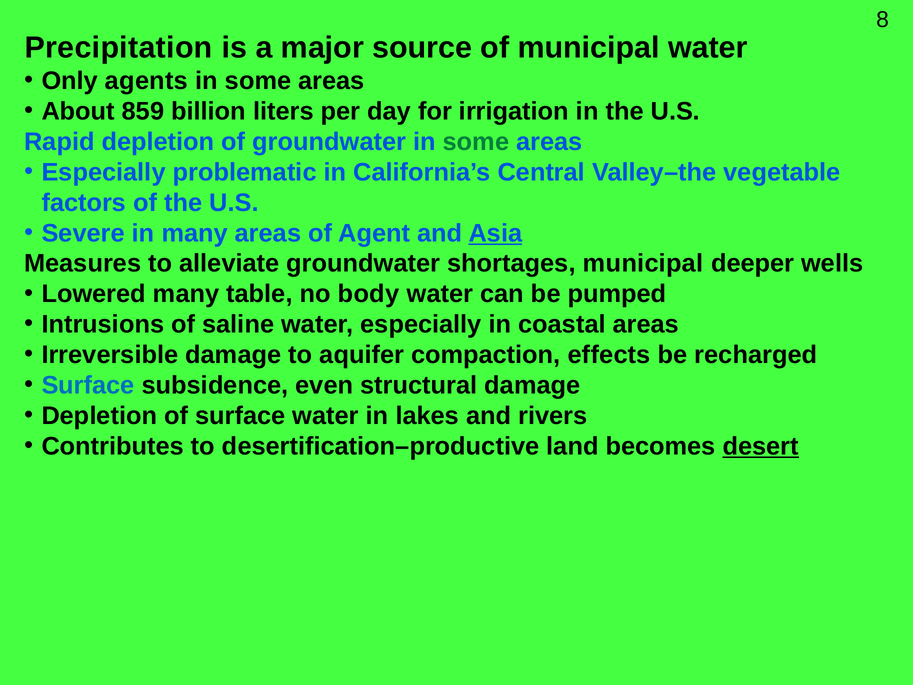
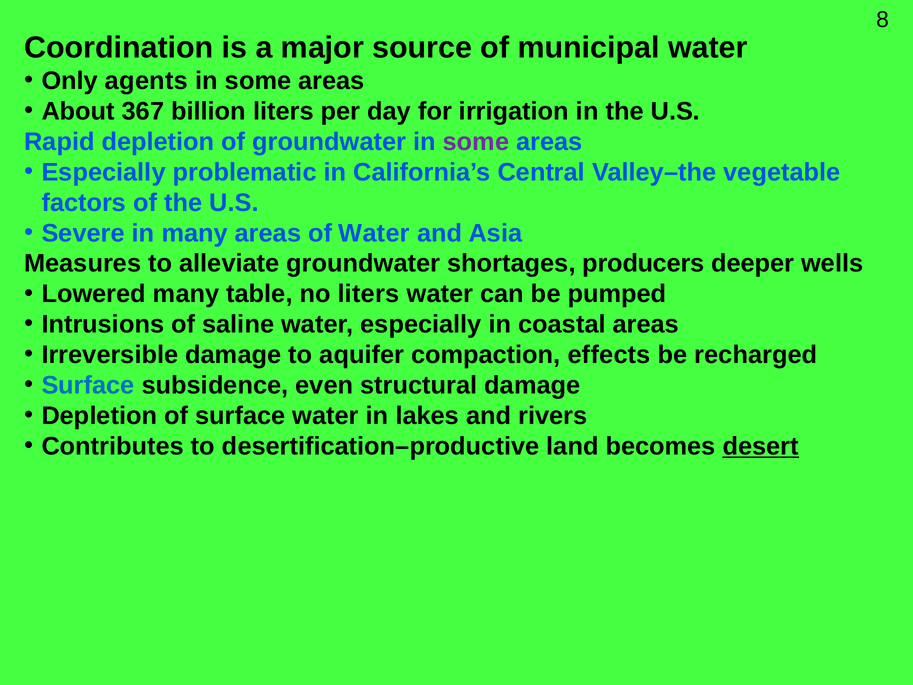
Precipitation: Precipitation -> Coordination (119, 48)
859: 859 -> 367 (143, 111)
some colour: green -> purple (476, 142)
of Agent: Agent -> Water (374, 233)
Asia underline: present -> none (495, 233)
shortages municipal: municipal -> producers (643, 264)
no body: body -> liters (369, 294)
